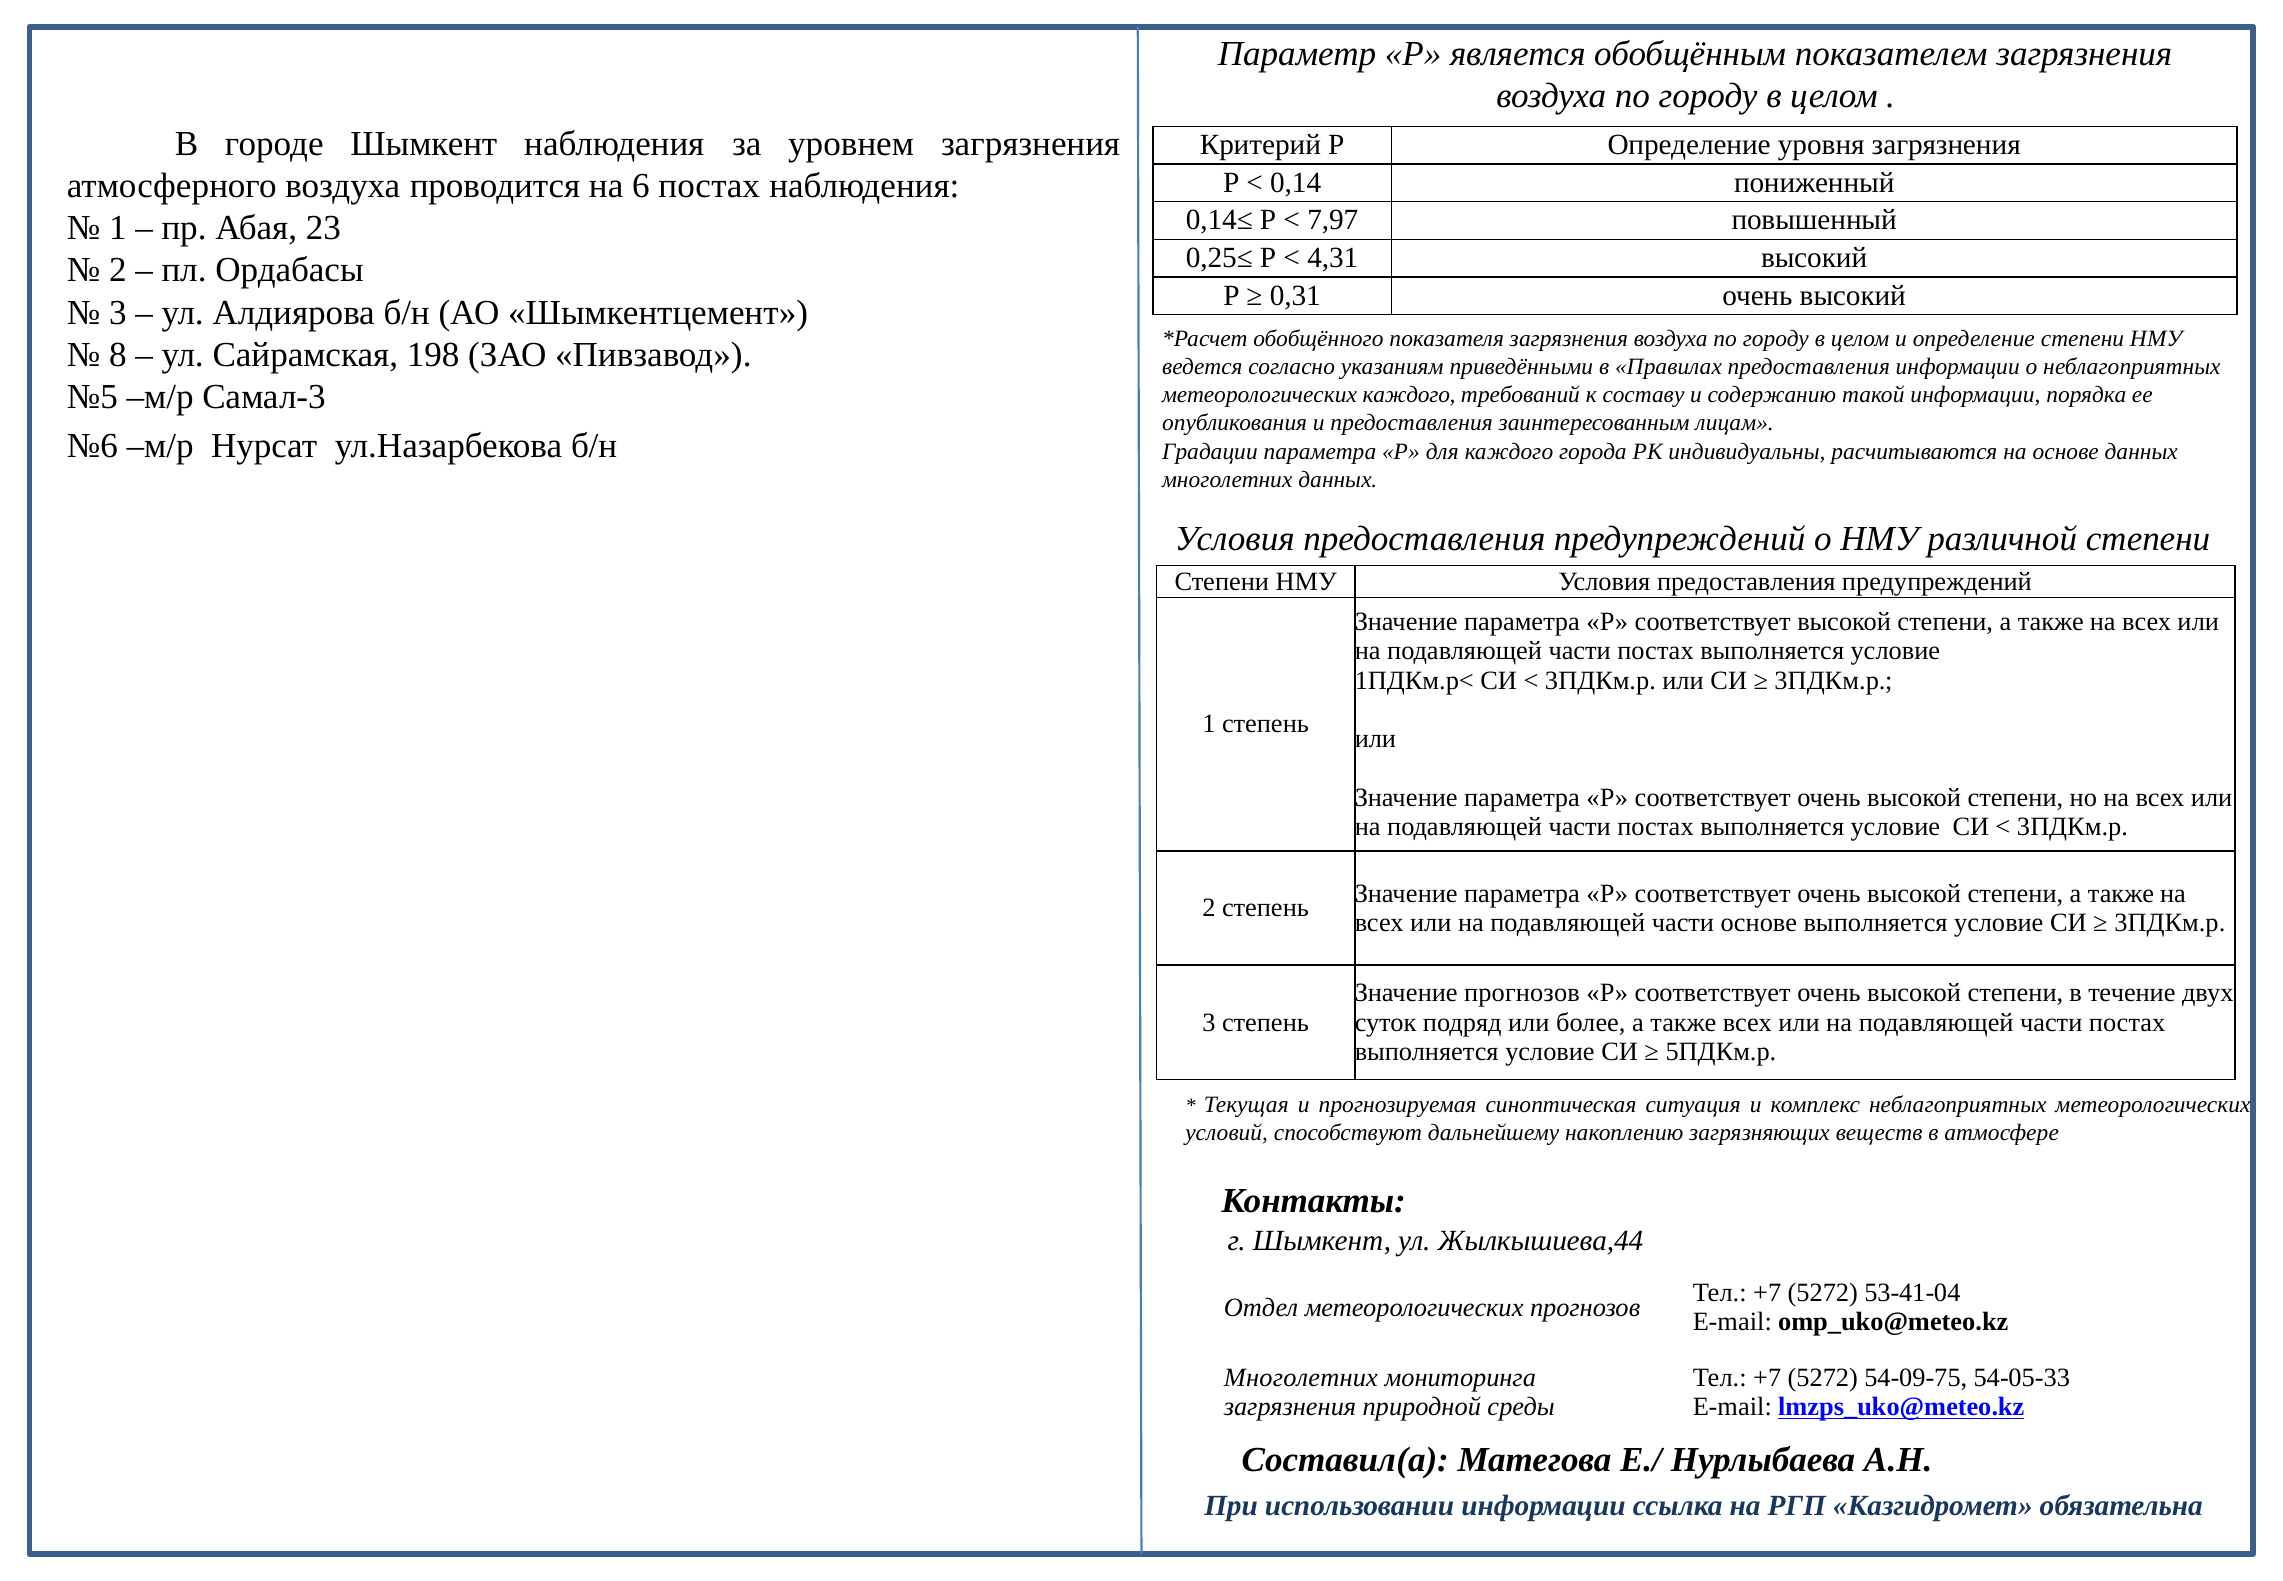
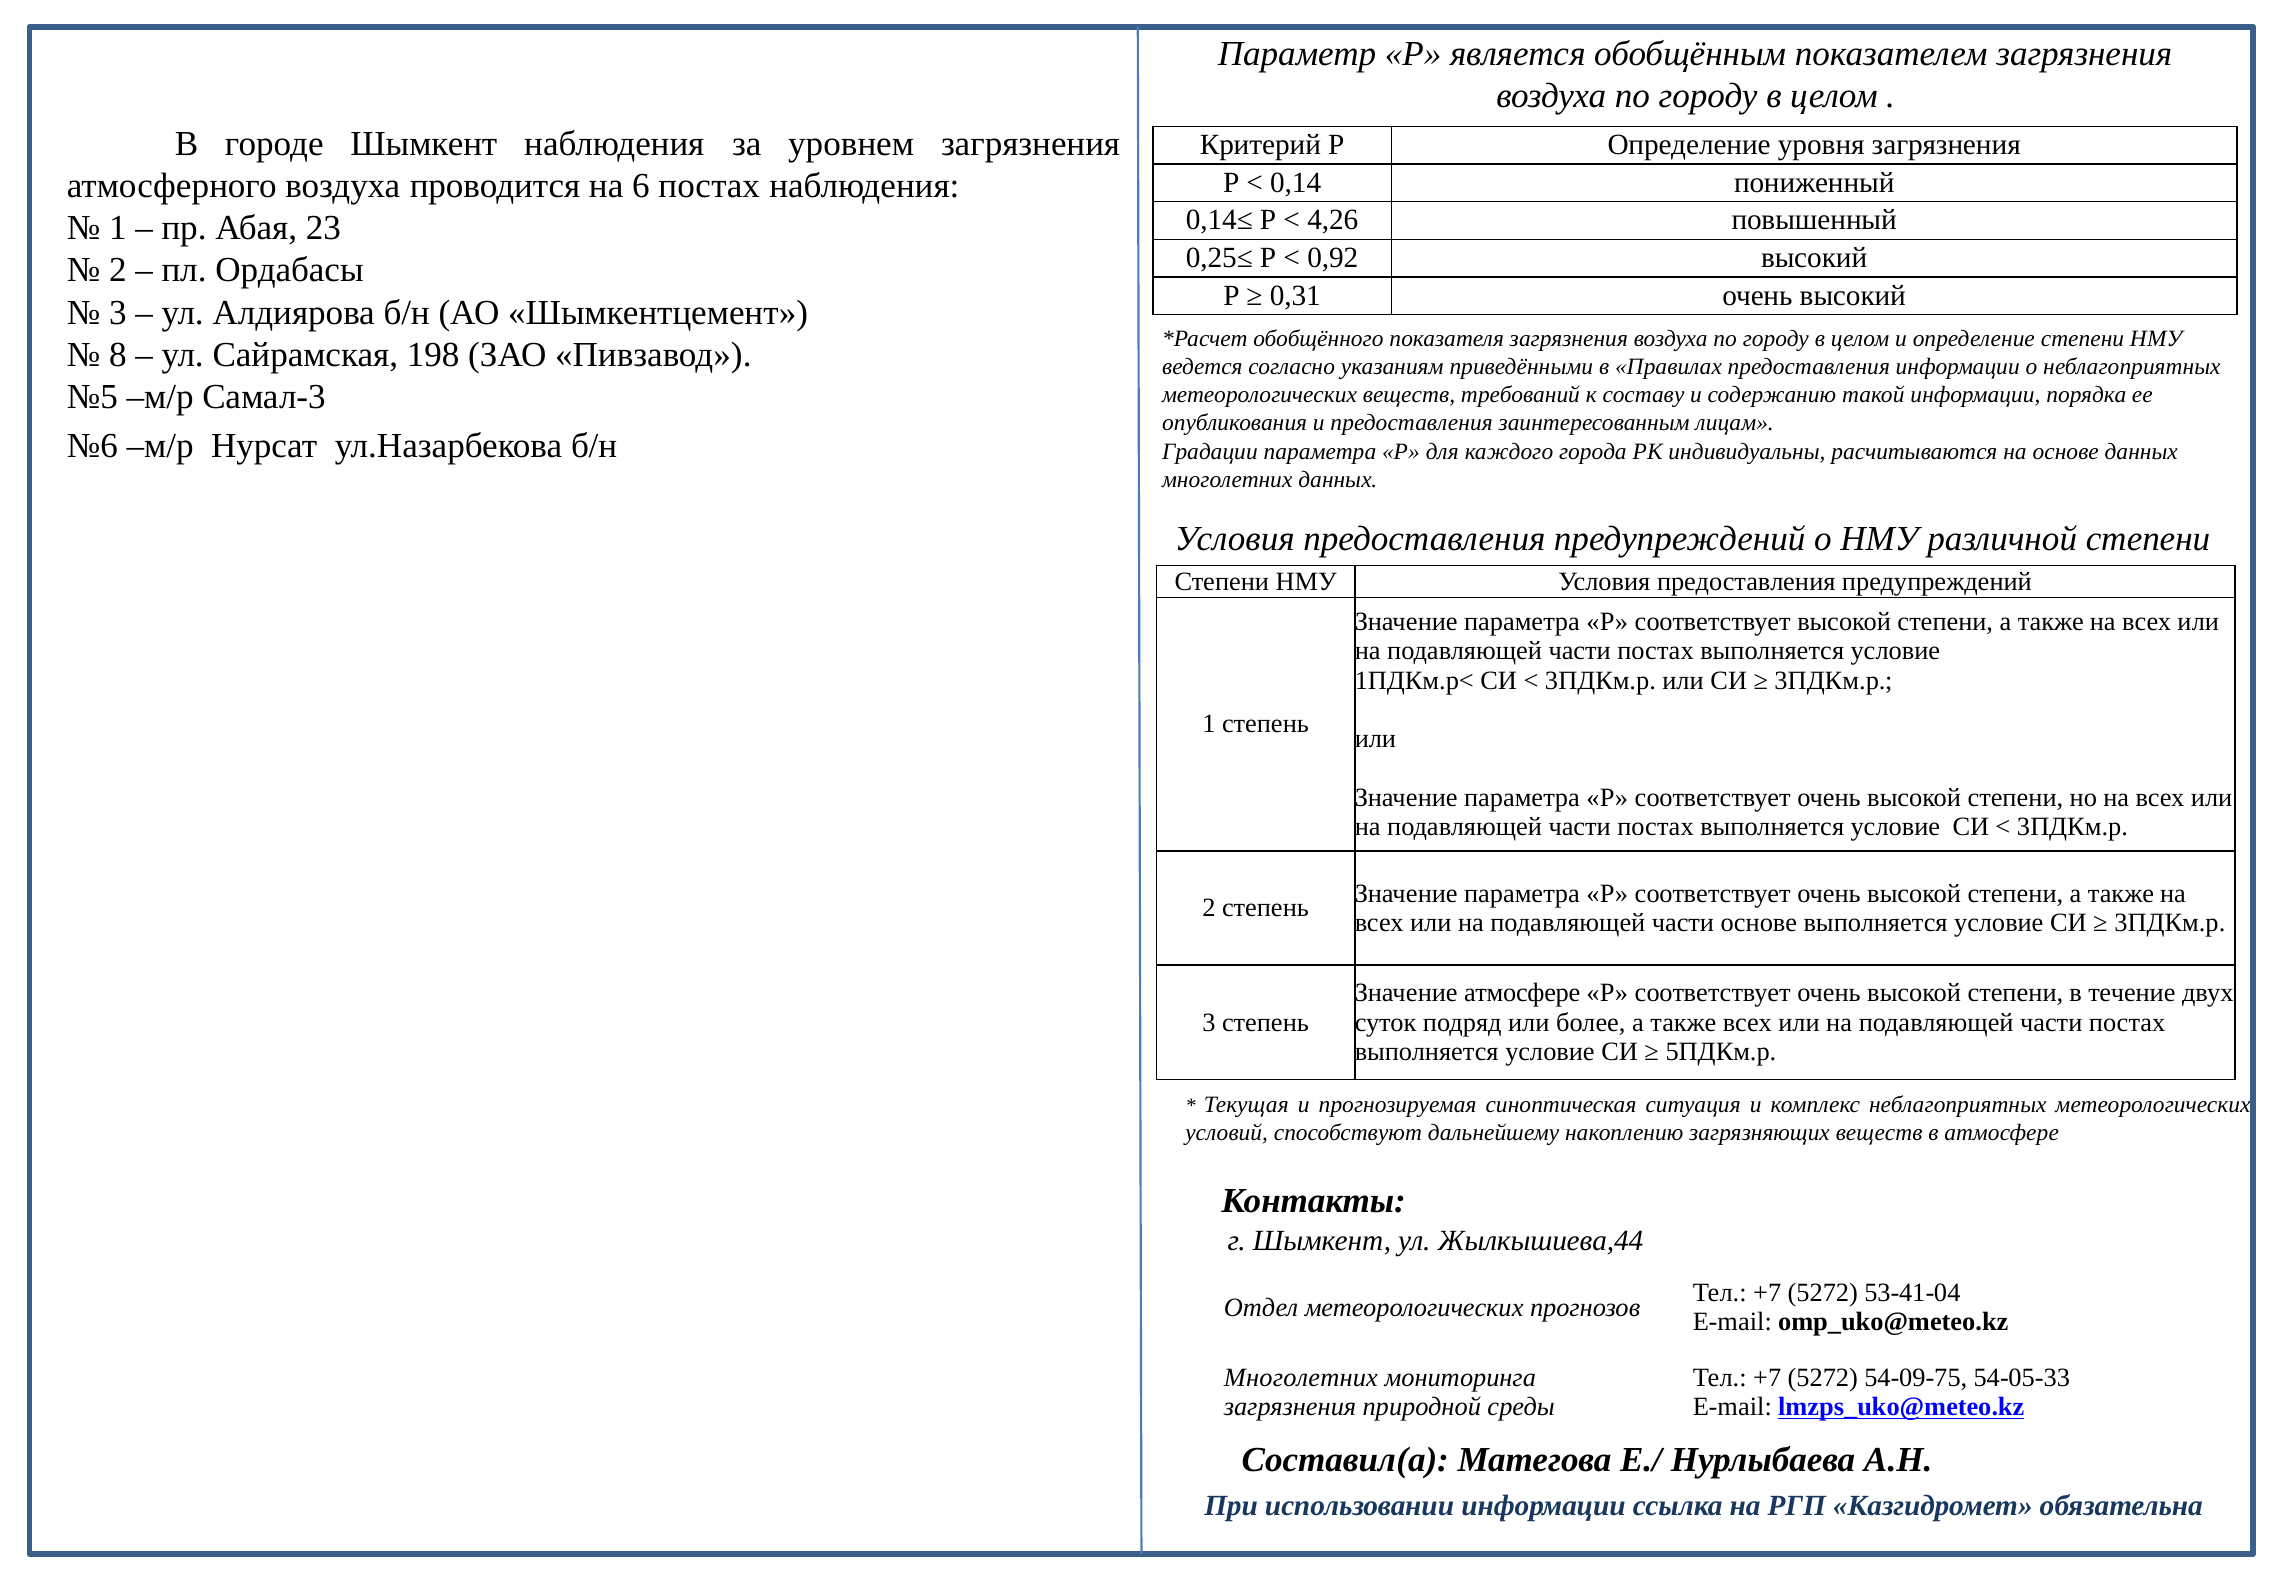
7,97: 7,97 -> 4,26 (1333, 220)
4,31: 4,31 -> 0,92 (1333, 258)
метеорологических каждого: каждого -> веществ (1409, 395)
Значение прогнозов: прогнозов -> атмосфере (1522, 993)
